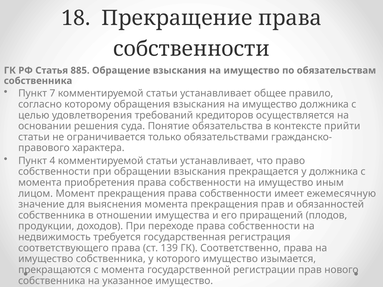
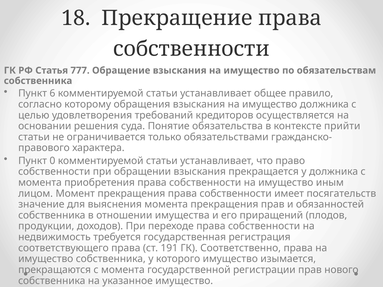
885: 885 -> 777 (80, 71)
7: 7 -> 6 (52, 93)
4: 4 -> 0 (52, 161)
ежемесячную: ежемесячную -> посягательств (341, 194)
139: 139 -> 191 (169, 248)
